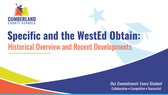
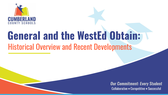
Specific: Specific -> General (24, 36)
